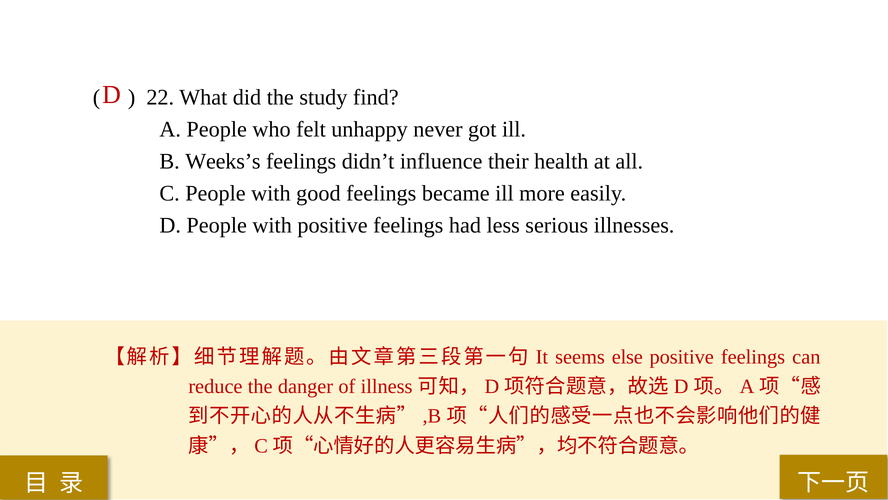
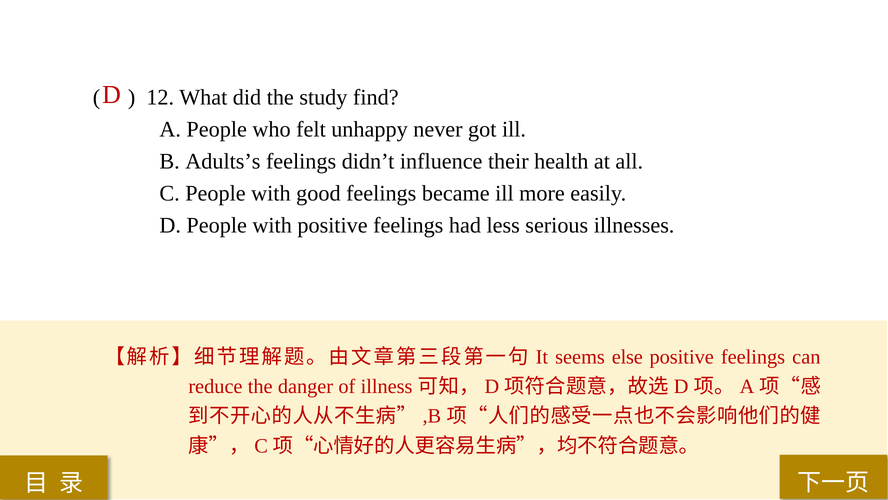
22: 22 -> 12 (160, 98)
Weeks’s: Weeks’s -> Adults’s (223, 161)
